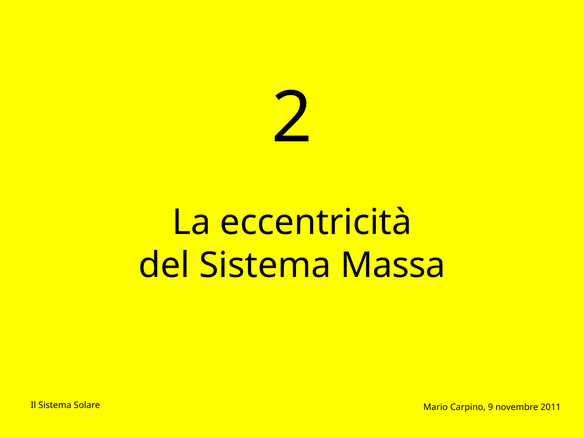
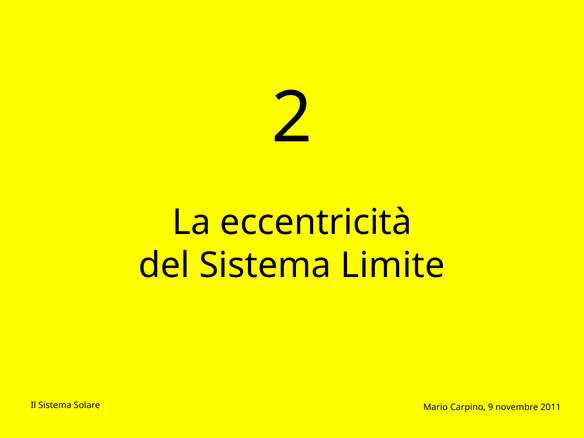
Massa: Massa -> Limite (393, 265)
